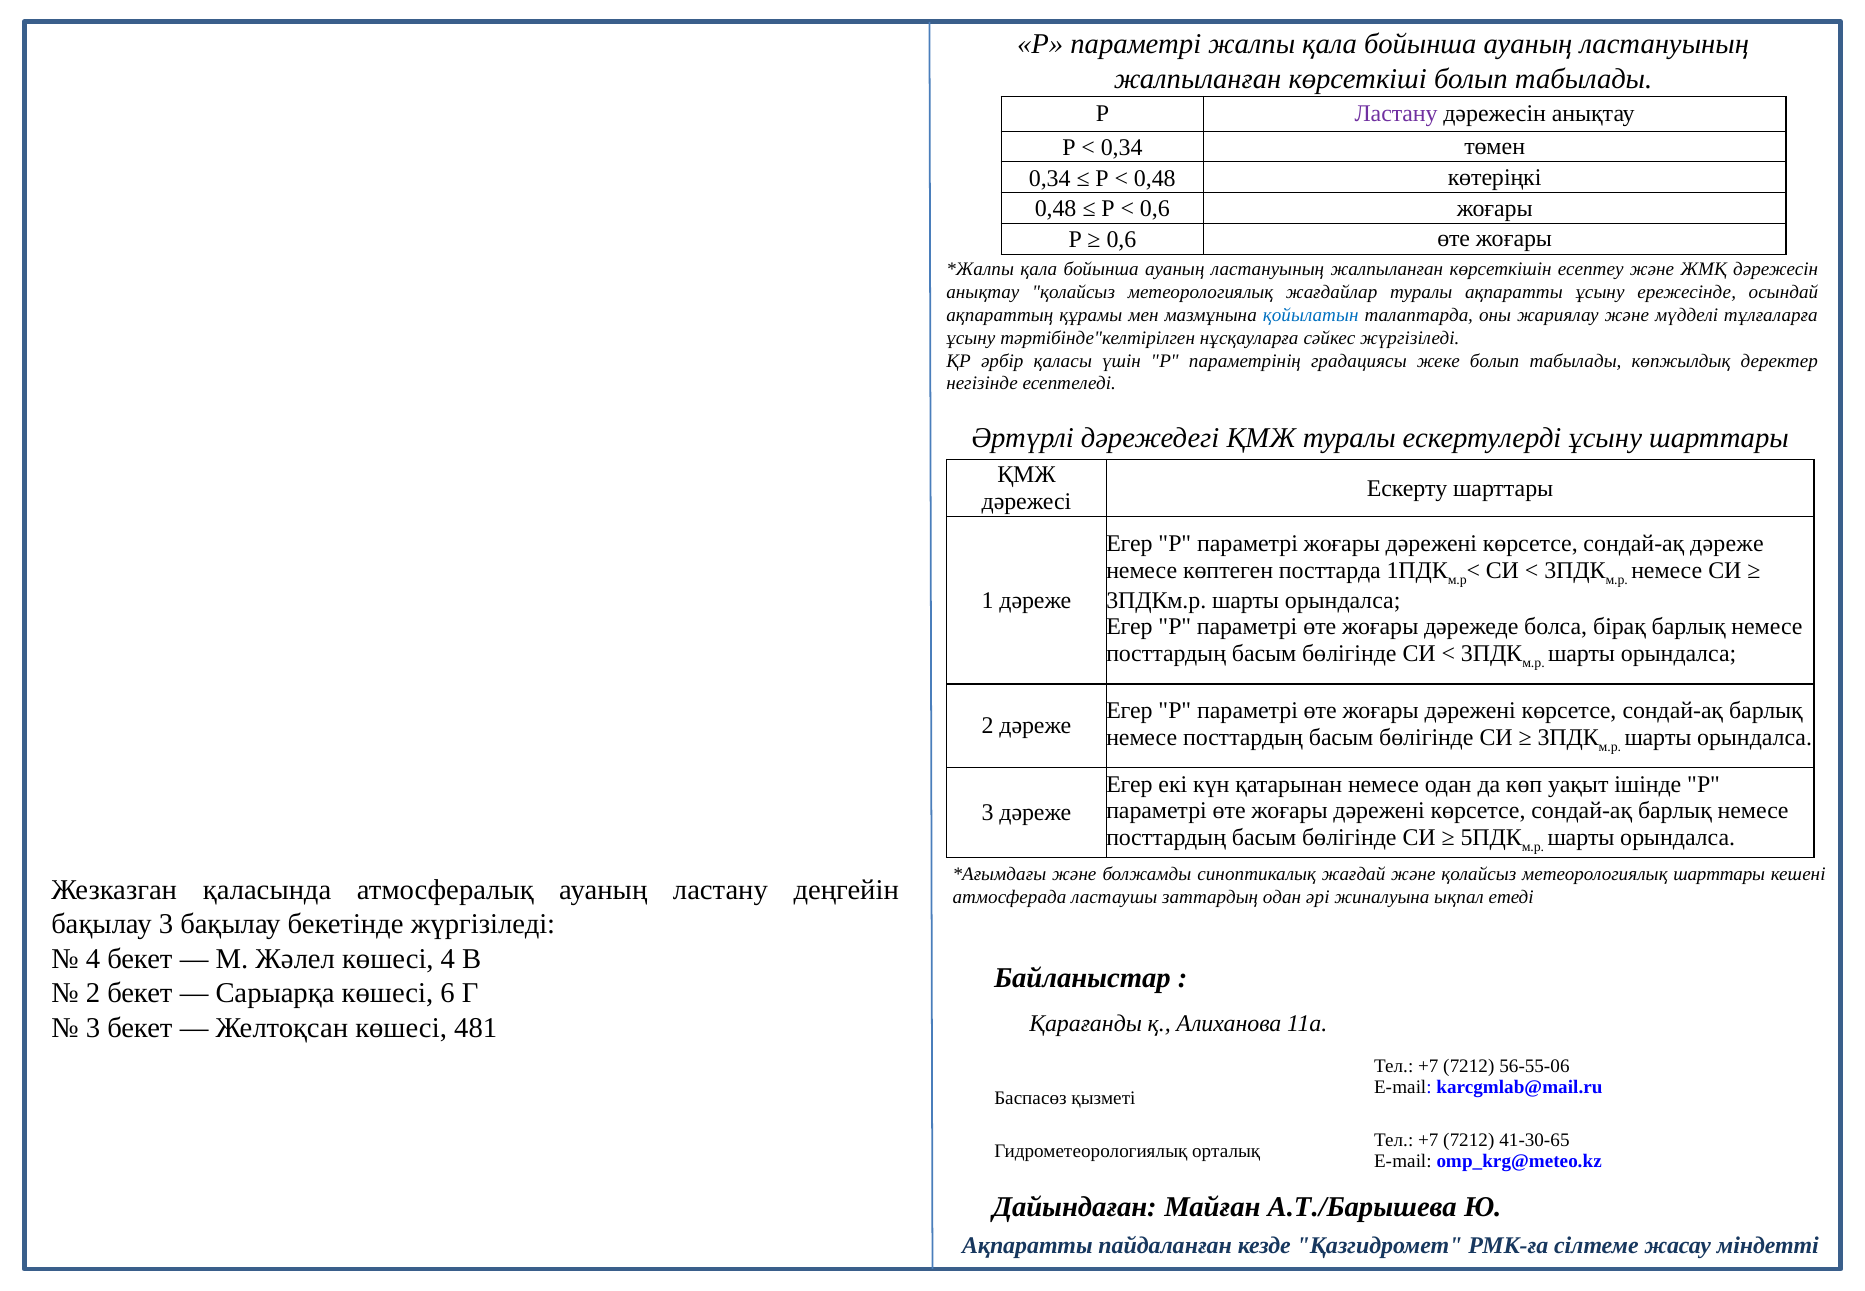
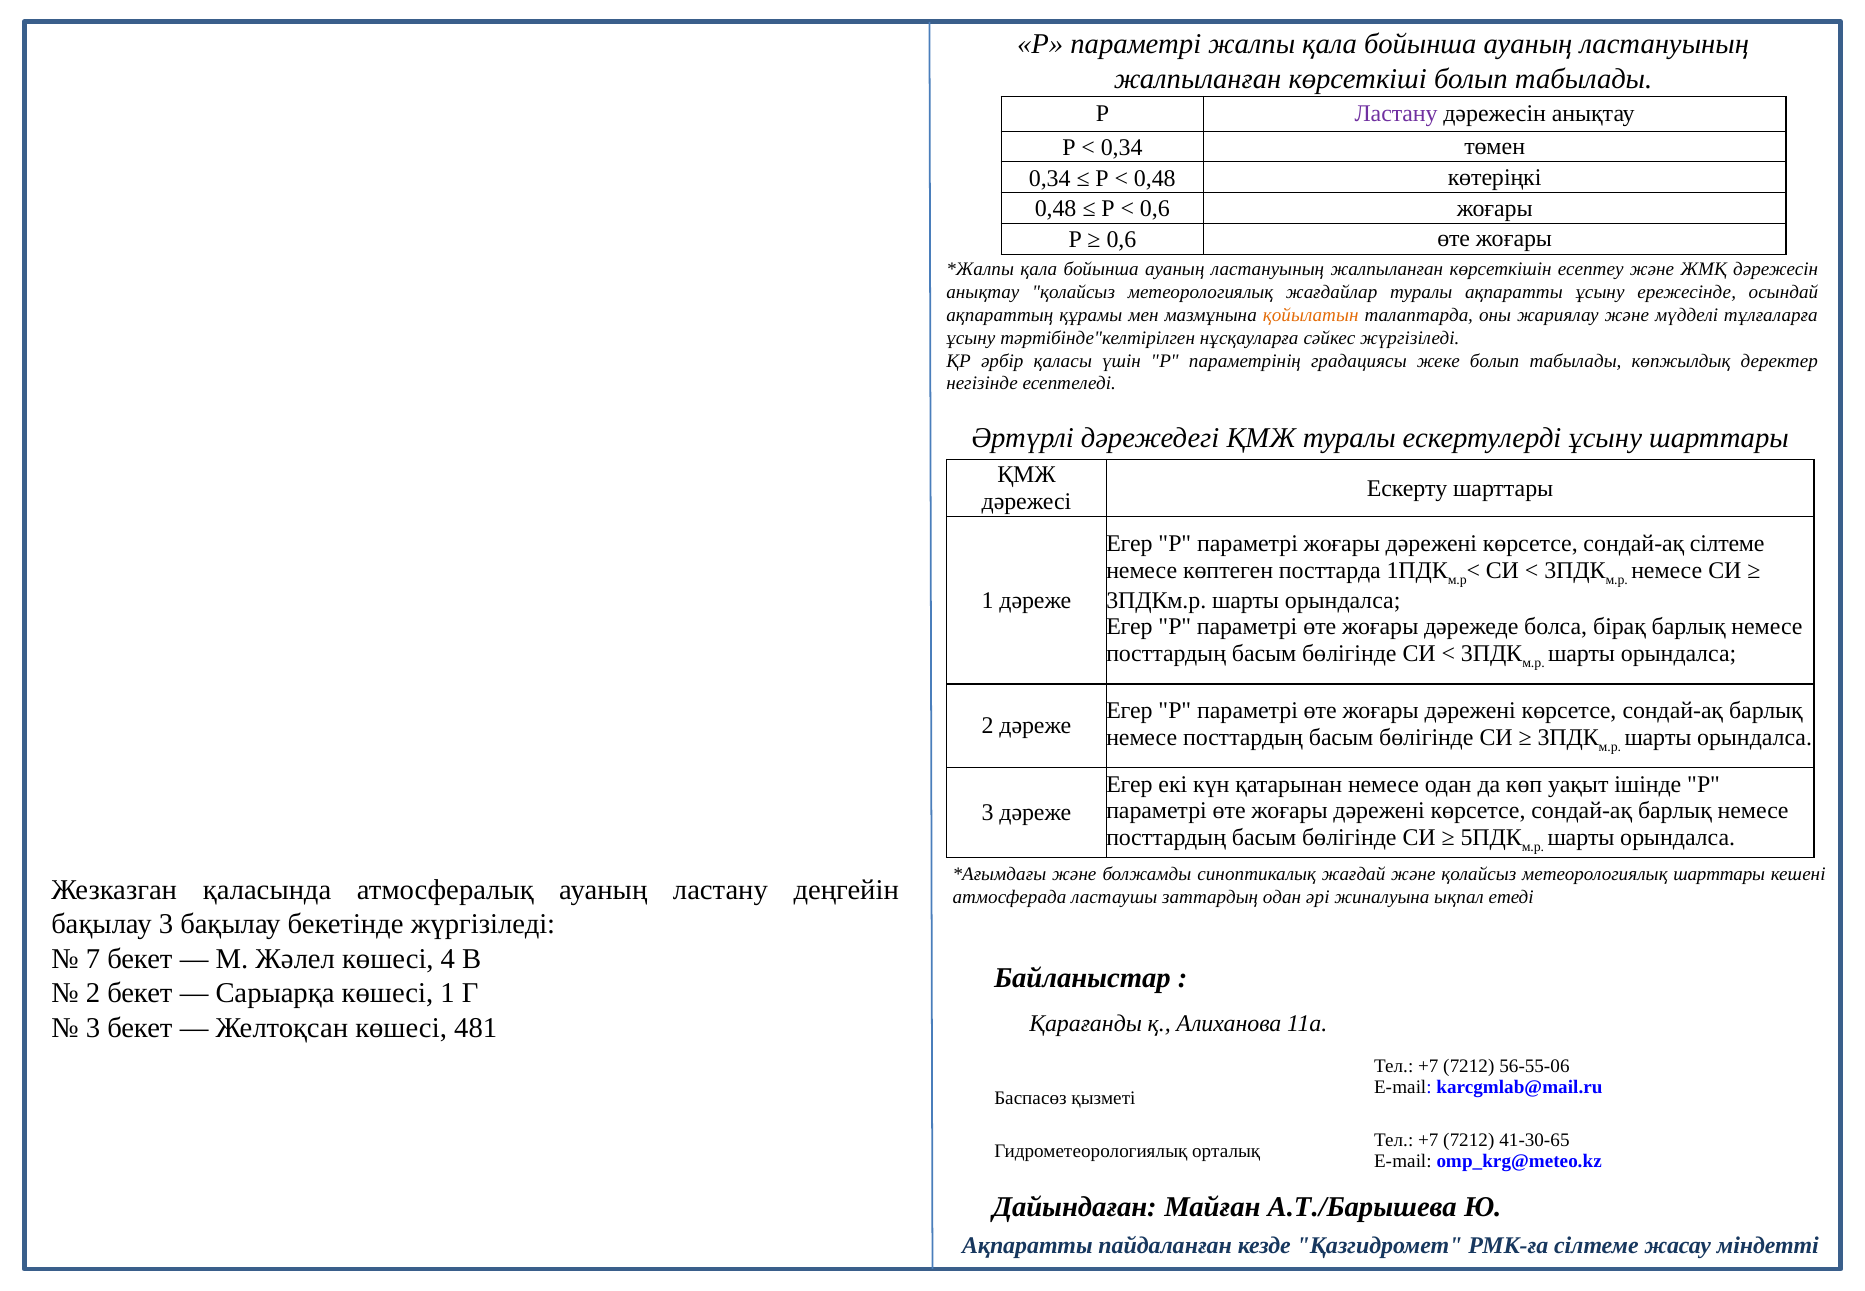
қойылатын colour: blue -> orange (1311, 315)
сондай-ақ дәреже: дәреже -> сілтеме (1727, 544)
4: 4 -> 7 (93, 959)
көшесі 6: 6 -> 1 (448, 993)
